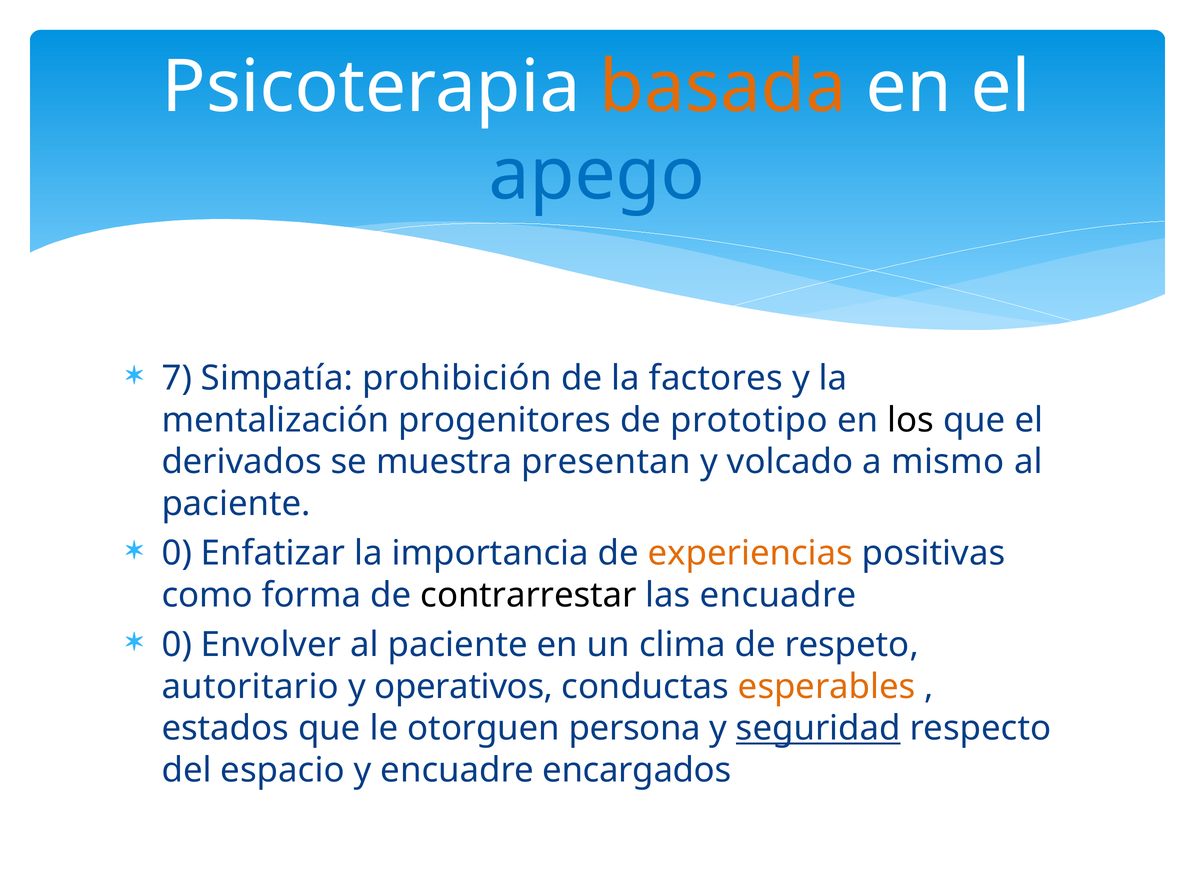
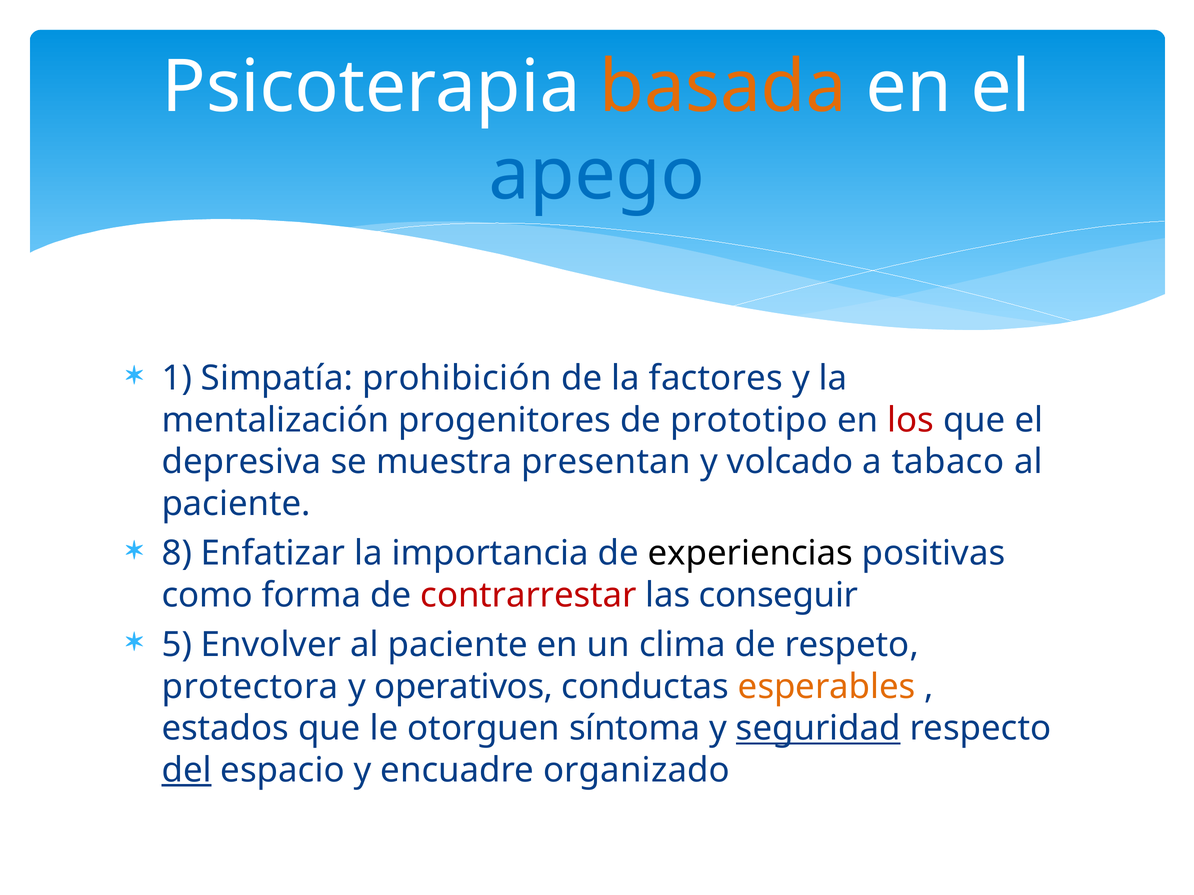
7: 7 -> 1 (177, 379)
los colour: black -> red (911, 420)
derivados: derivados -> depresiva (242, 462)
mismo: mismo -> tabaco (948, 462)
0: 0 -> 8 (177, 554)
experiencias colour: orange -> black (750, 554)
contrarrestar colour: black -> red (528, 596)
las encuadre: encuadre -> conseguir (778, 596)
0: 0 -> 5 (177, 645)
autoritario: autoritario -> protectora (250, 687)
persona: persona -> síntoma (635, 729)
del underline: none -> present (187, 771)
encargados: encargados -> organizado (637, 771)
